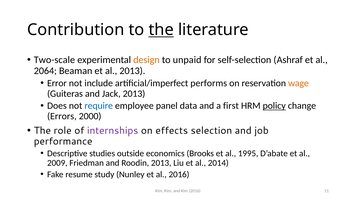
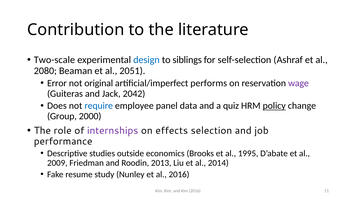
the underline: present -> none (161, 30)
design colour: orange -> blue (146, 60)
unpaid: unpaid -> siblings (187, 60)
2064: 2064 -> 2080 (45, 71)
al 2013: 2013 -> 2051 (132, 71)
include: include -> original (99, 83)
wage colour: orange -> purple (298, 83)
Jack 2013: 2013 -> 2042 (134, 94)
first: first -> quiz (231, 106)
Errors: Errors -> Group (62, 116)
